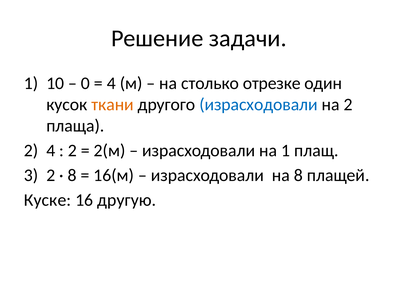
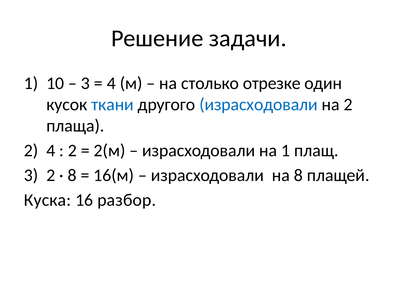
0: 0 -> 3 (85, 83)
ткани colour: orange -> blue (113, 105)
Куске: Куске -> Куска (47, 200)
другую: другую -> разбор (127, 200)
